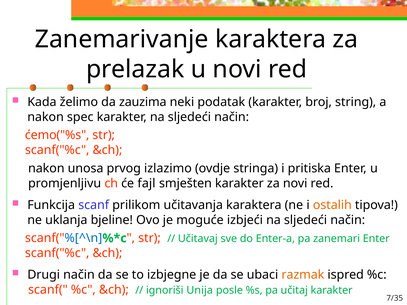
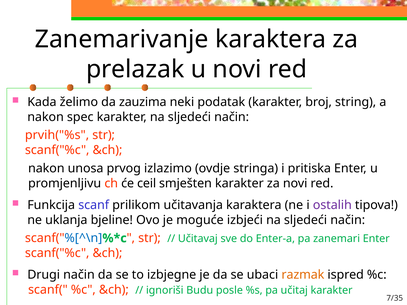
ćemo("%s: ćemo("%s -> prvih("%s (57, 135)
fajl: fajl -> ceil (147, 183)
ostalih colour: orange -> purple (332, 205)
Unija: Unija -> Budu (200, 291)
